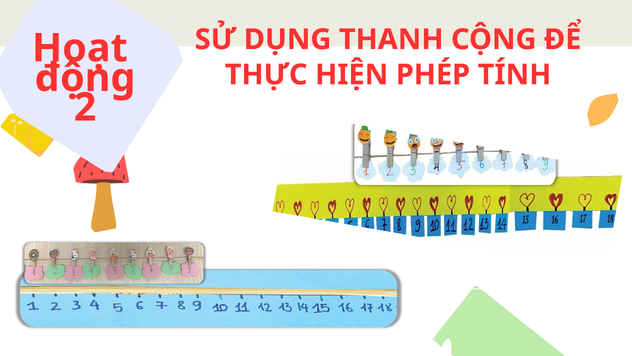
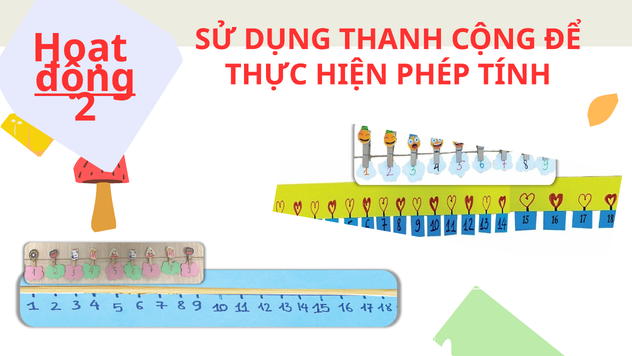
động underline: none -> present (85, 78)
